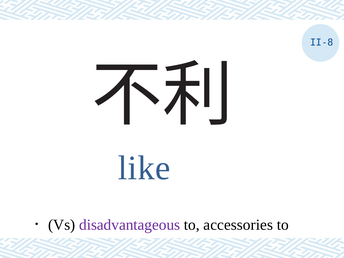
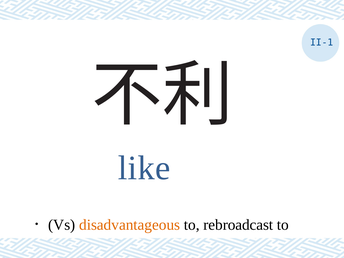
II-8: II-8 -> II-1 (322, 42)
disadvantageous colour: purple -> orange (130, 225)
accessories: accessories -> rebroadcast (238, 225)
